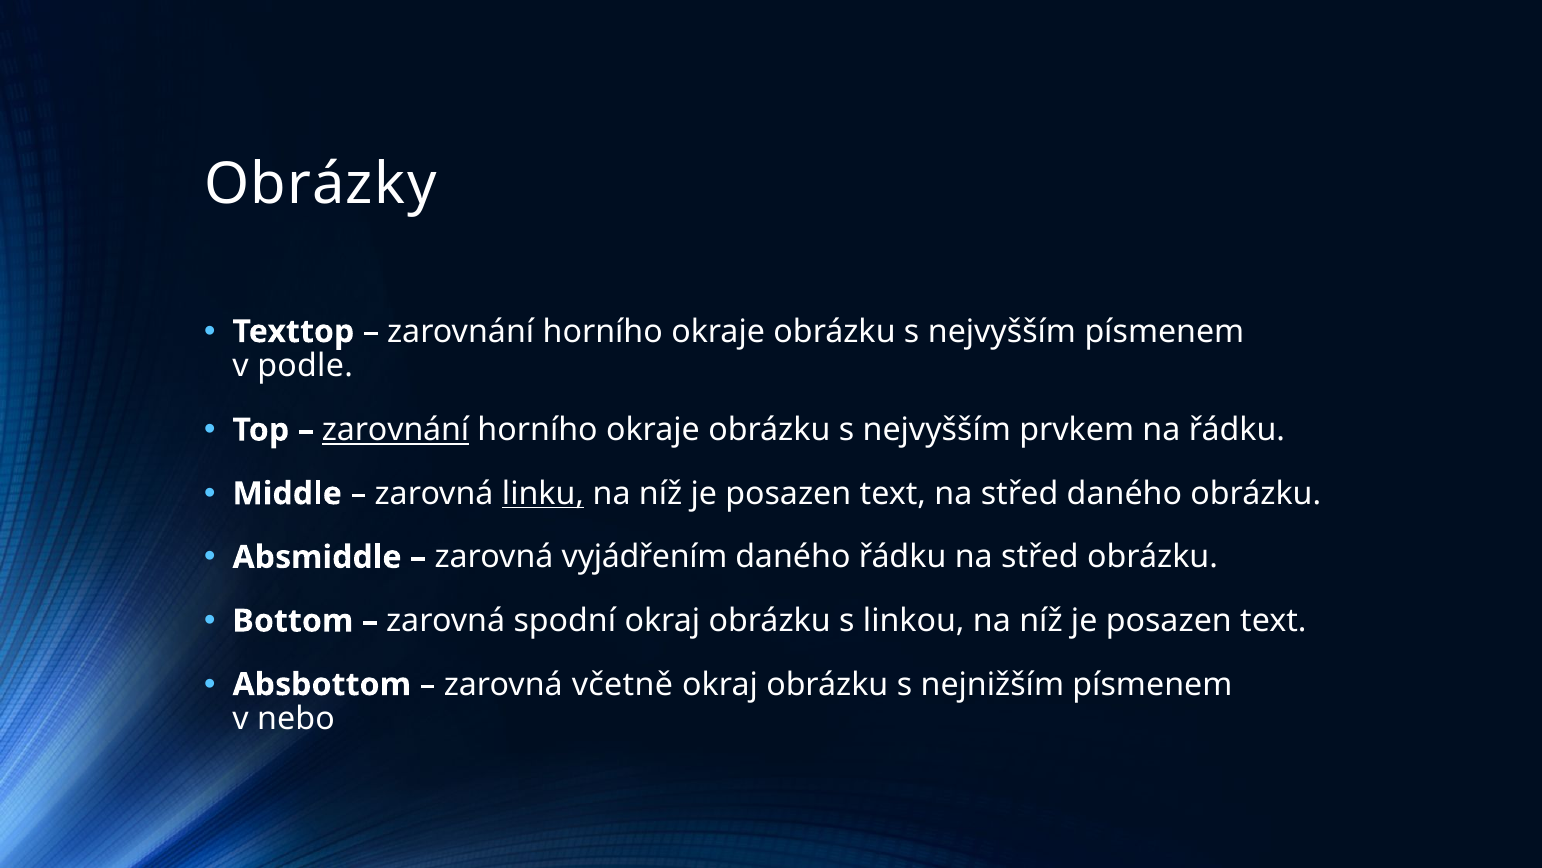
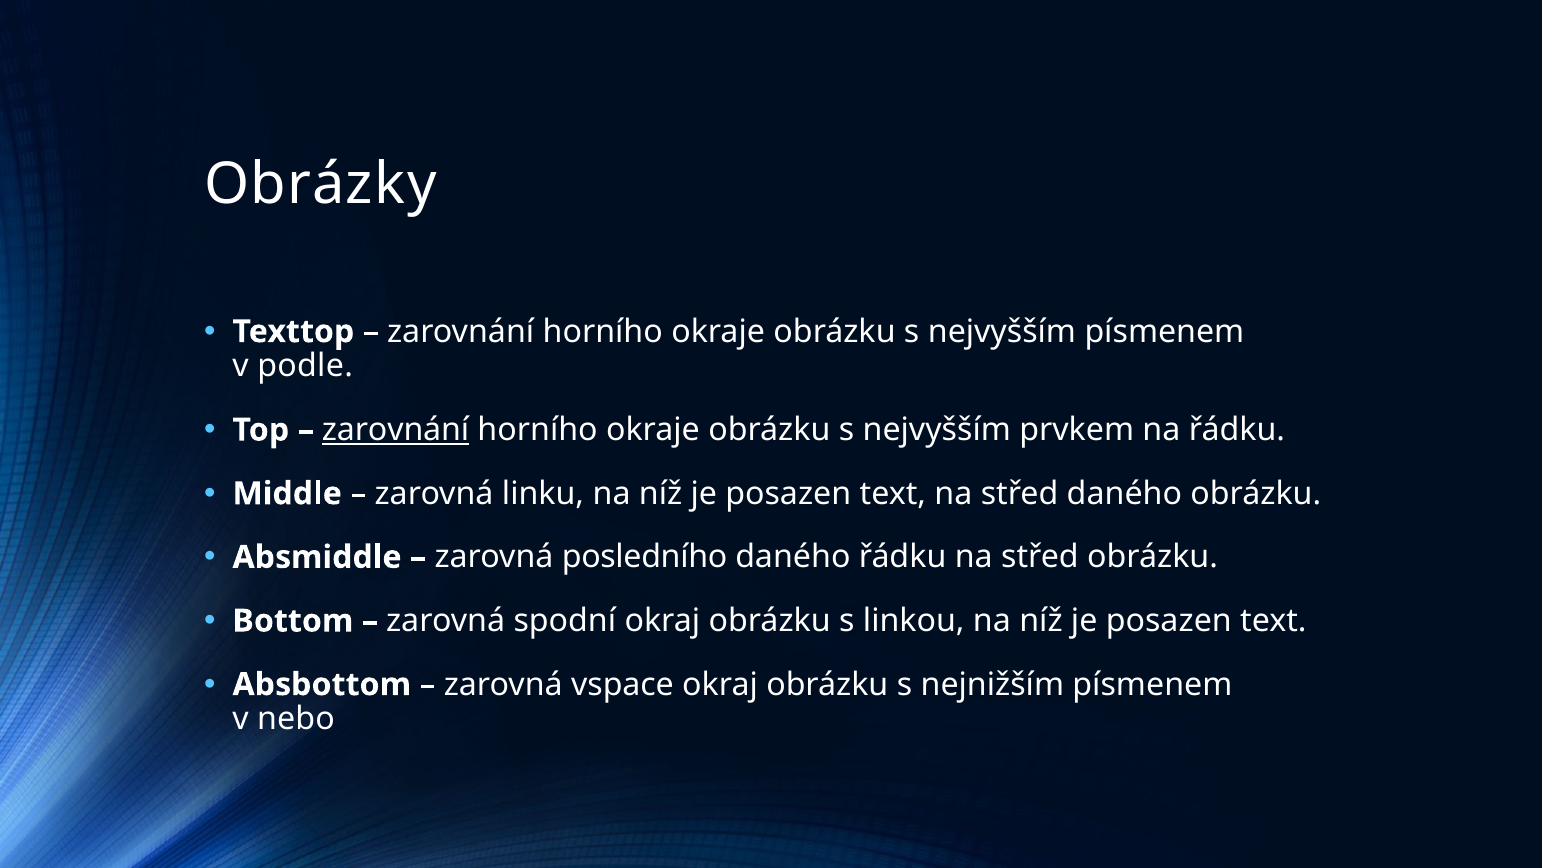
linku underline: present -> none (543, 493)
vyjádřením: vyjádřením -> posledního (645, 557)
včetně: včetně -> vspace (623, 684)
